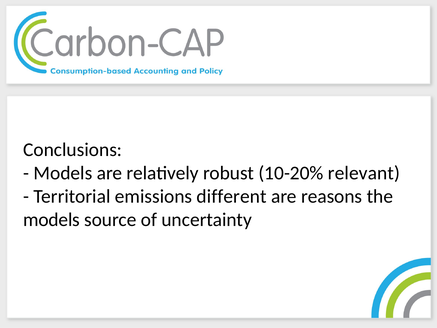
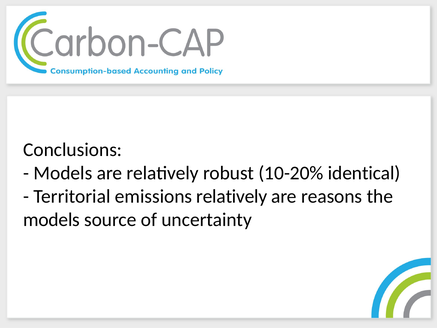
relevant: relevant -> identical (364, 173)
emissions different: different -> relatively (232, 196)
